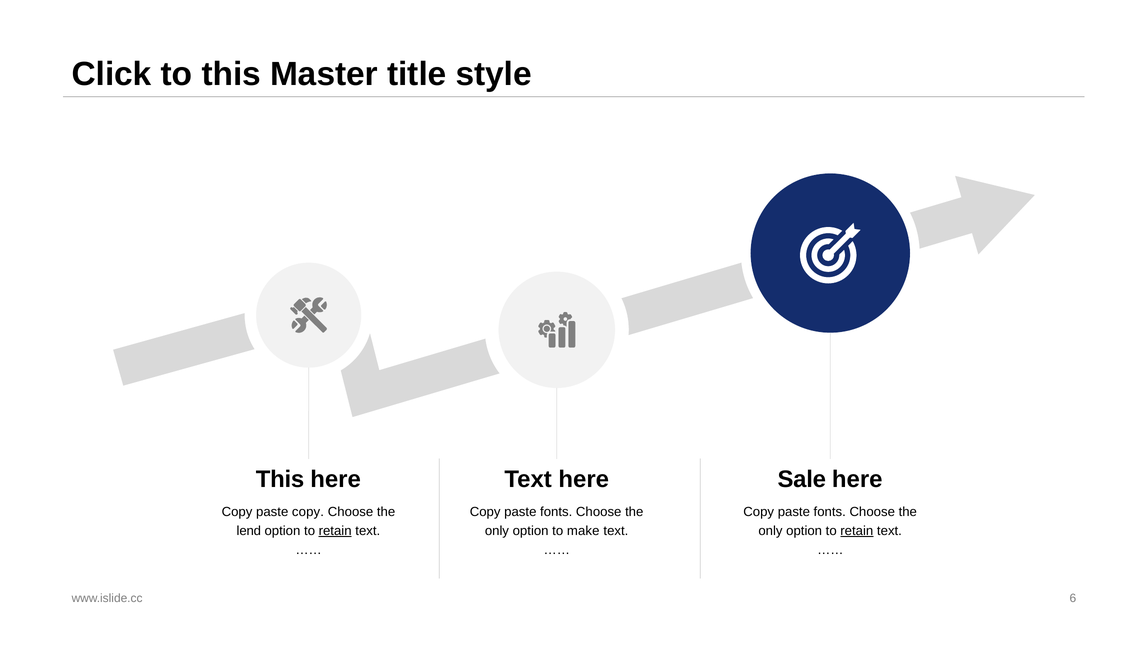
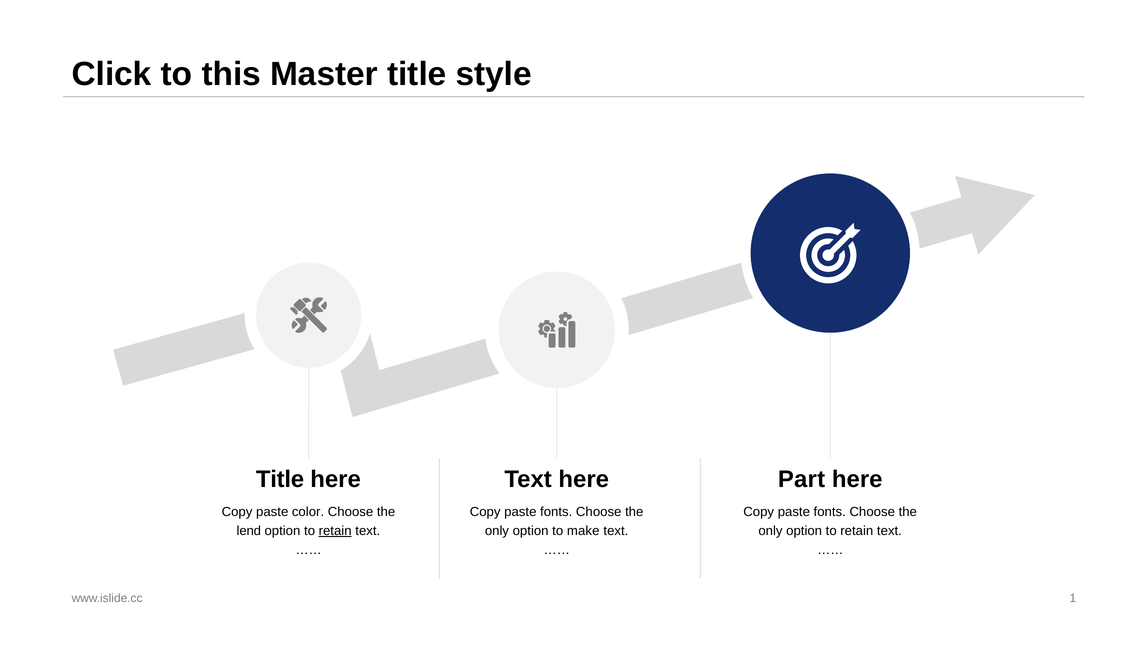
This: This -> Title (280, 479)
Sale: Sale -> Part (802, 479)
paste copy: copy -> color (308, 512)
retain underline: present -> none (857, 530)
6: 6 -> 1 (1073, 598)
